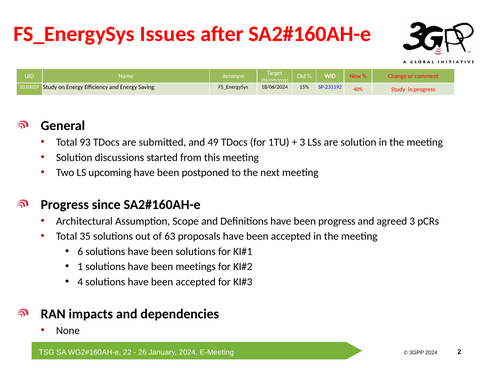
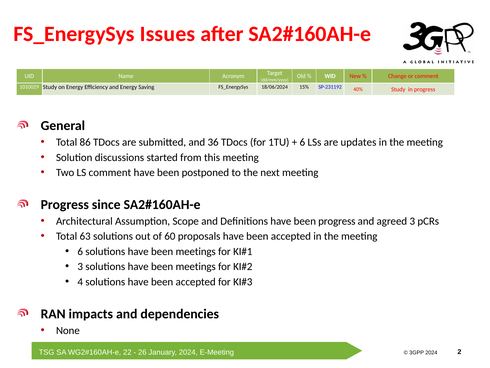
93: 93 -> 86 (85, 142)
49: 49 -> 36 (213, 142)
3: 3 -> 6 (302, 142)
are solution: solution -> updates (358, 142)
LS upcoming: upcoming -> comment (110, 172)
35: 35 -> 63 (85, 236)
63: 63 -> 60 (170, 236)
solutions: solutions -> meetings (196, 251)
1: 1 -> 3 (80, 266)
